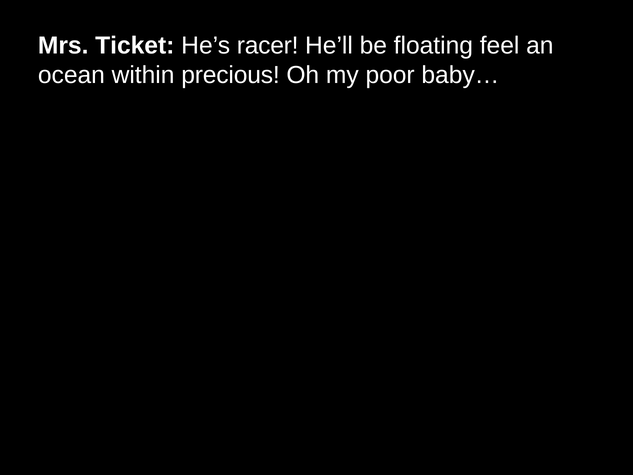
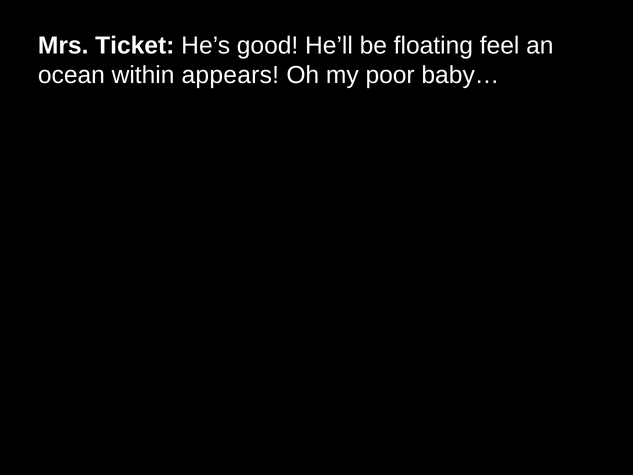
racer: racer -> good (268, 46)
precious: precious -> appears (230, 75)
